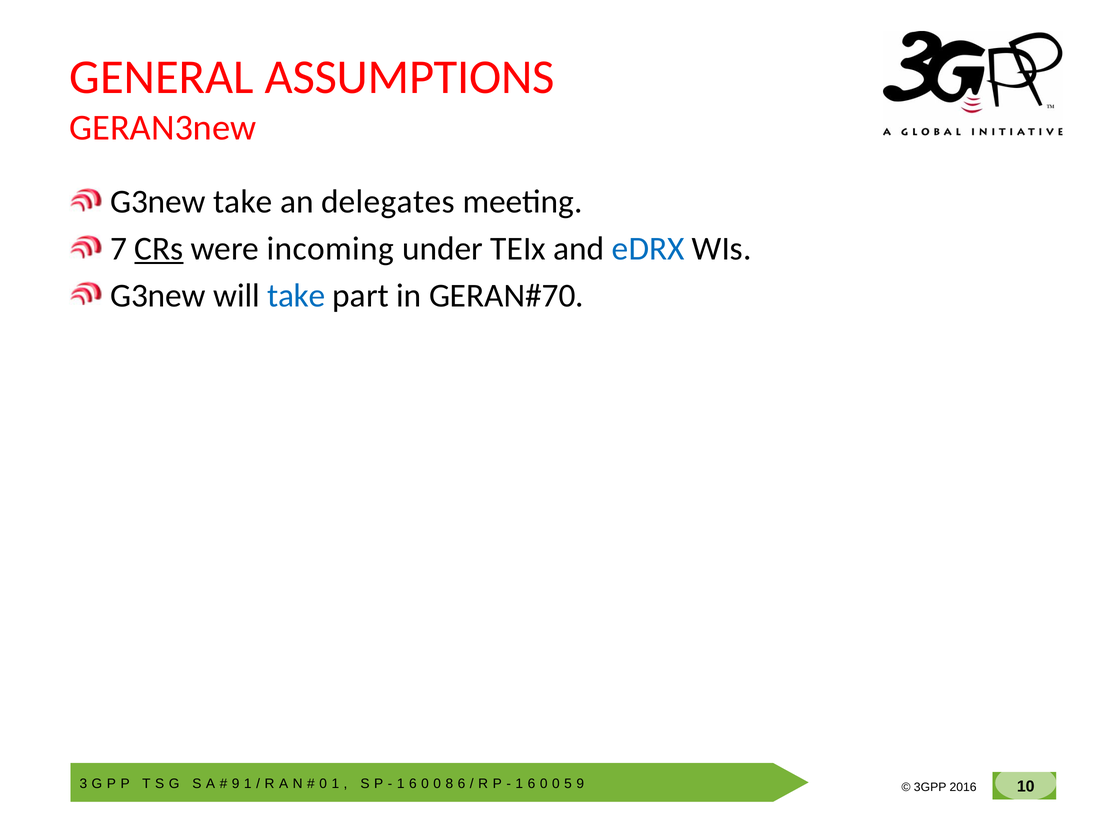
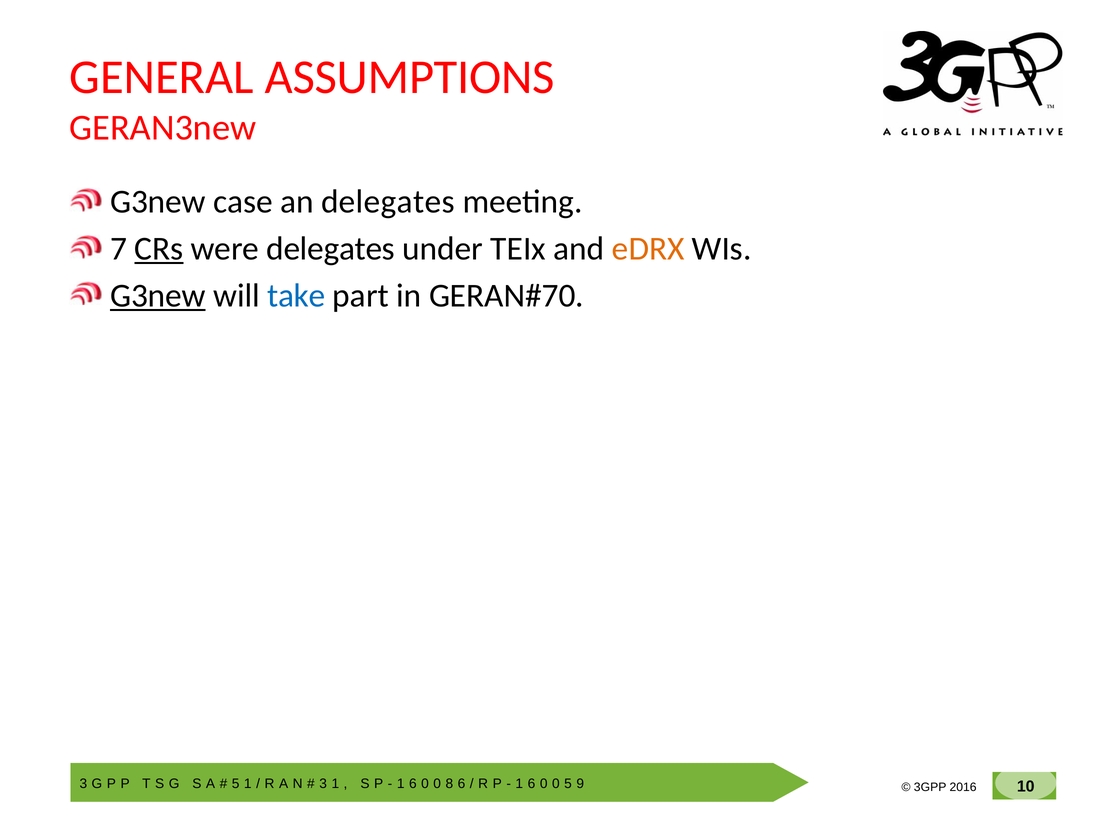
G3new take: take -> case (243, 202)
were incoming: incoming -> delegates (331, 249)
eDRX colour: blue -> orange (648, 249)
G3new underline: none -> present (158, 295)
9: 9 -> 5 (236, 783)
0: 0 -> 3 (323, 783)
